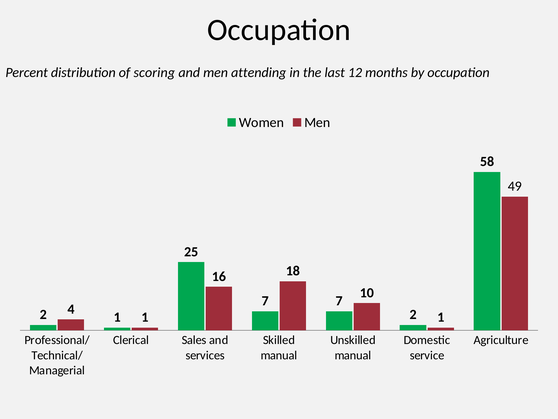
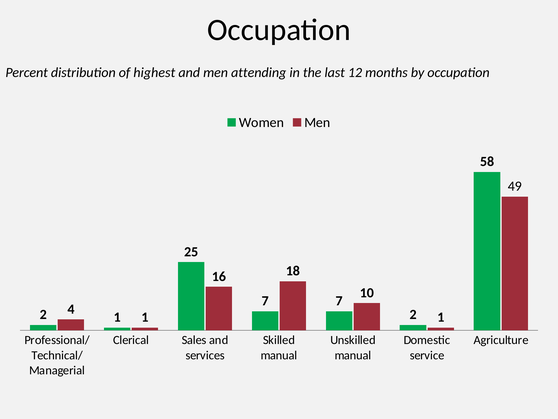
scoring: scoring -> highest (154, 73)
